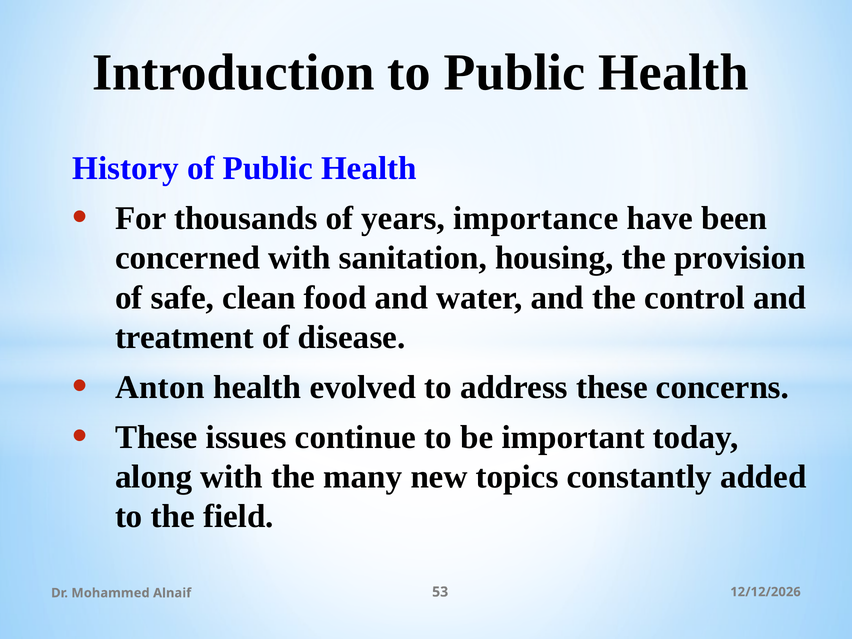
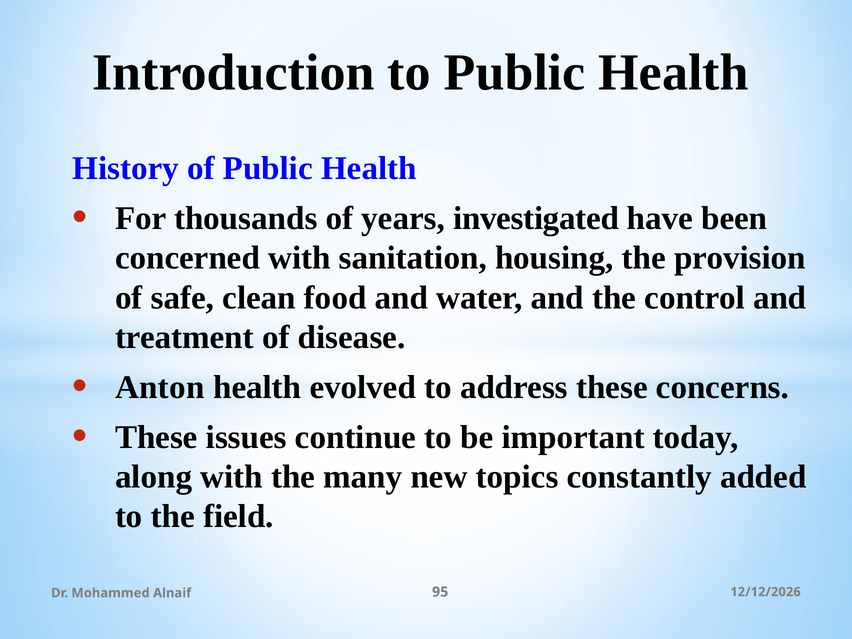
importance: importance -> investigated (536, 218)
53: 53 -> 95 (440, 592)
